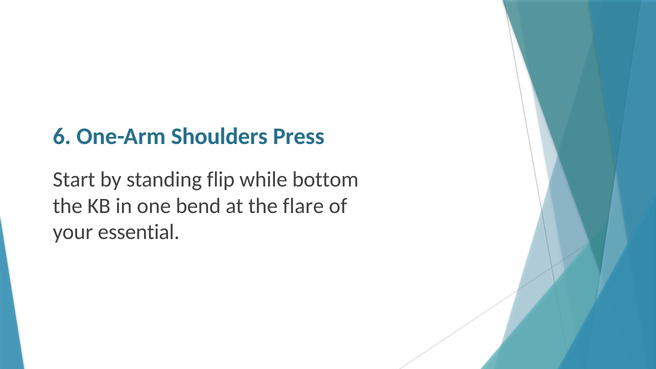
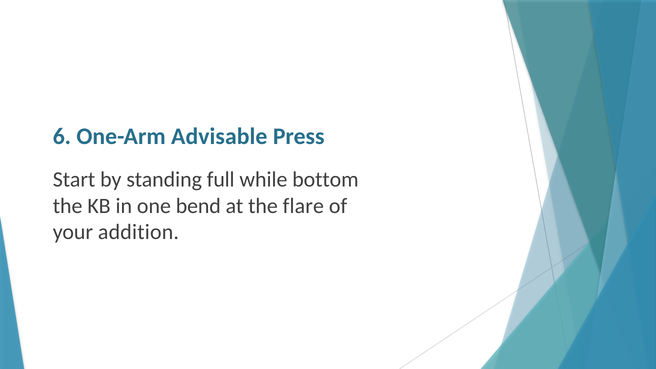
Shoulders: Shoulders -> Advisable (219, 136)
flip: flip -> full (221, 180)
essential: essential -> addition (138, 232)
